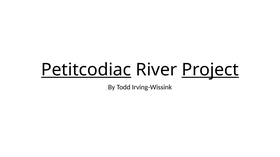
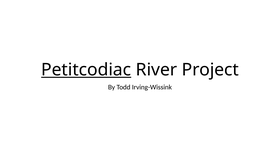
Project underline: present -> none (210, 70)
